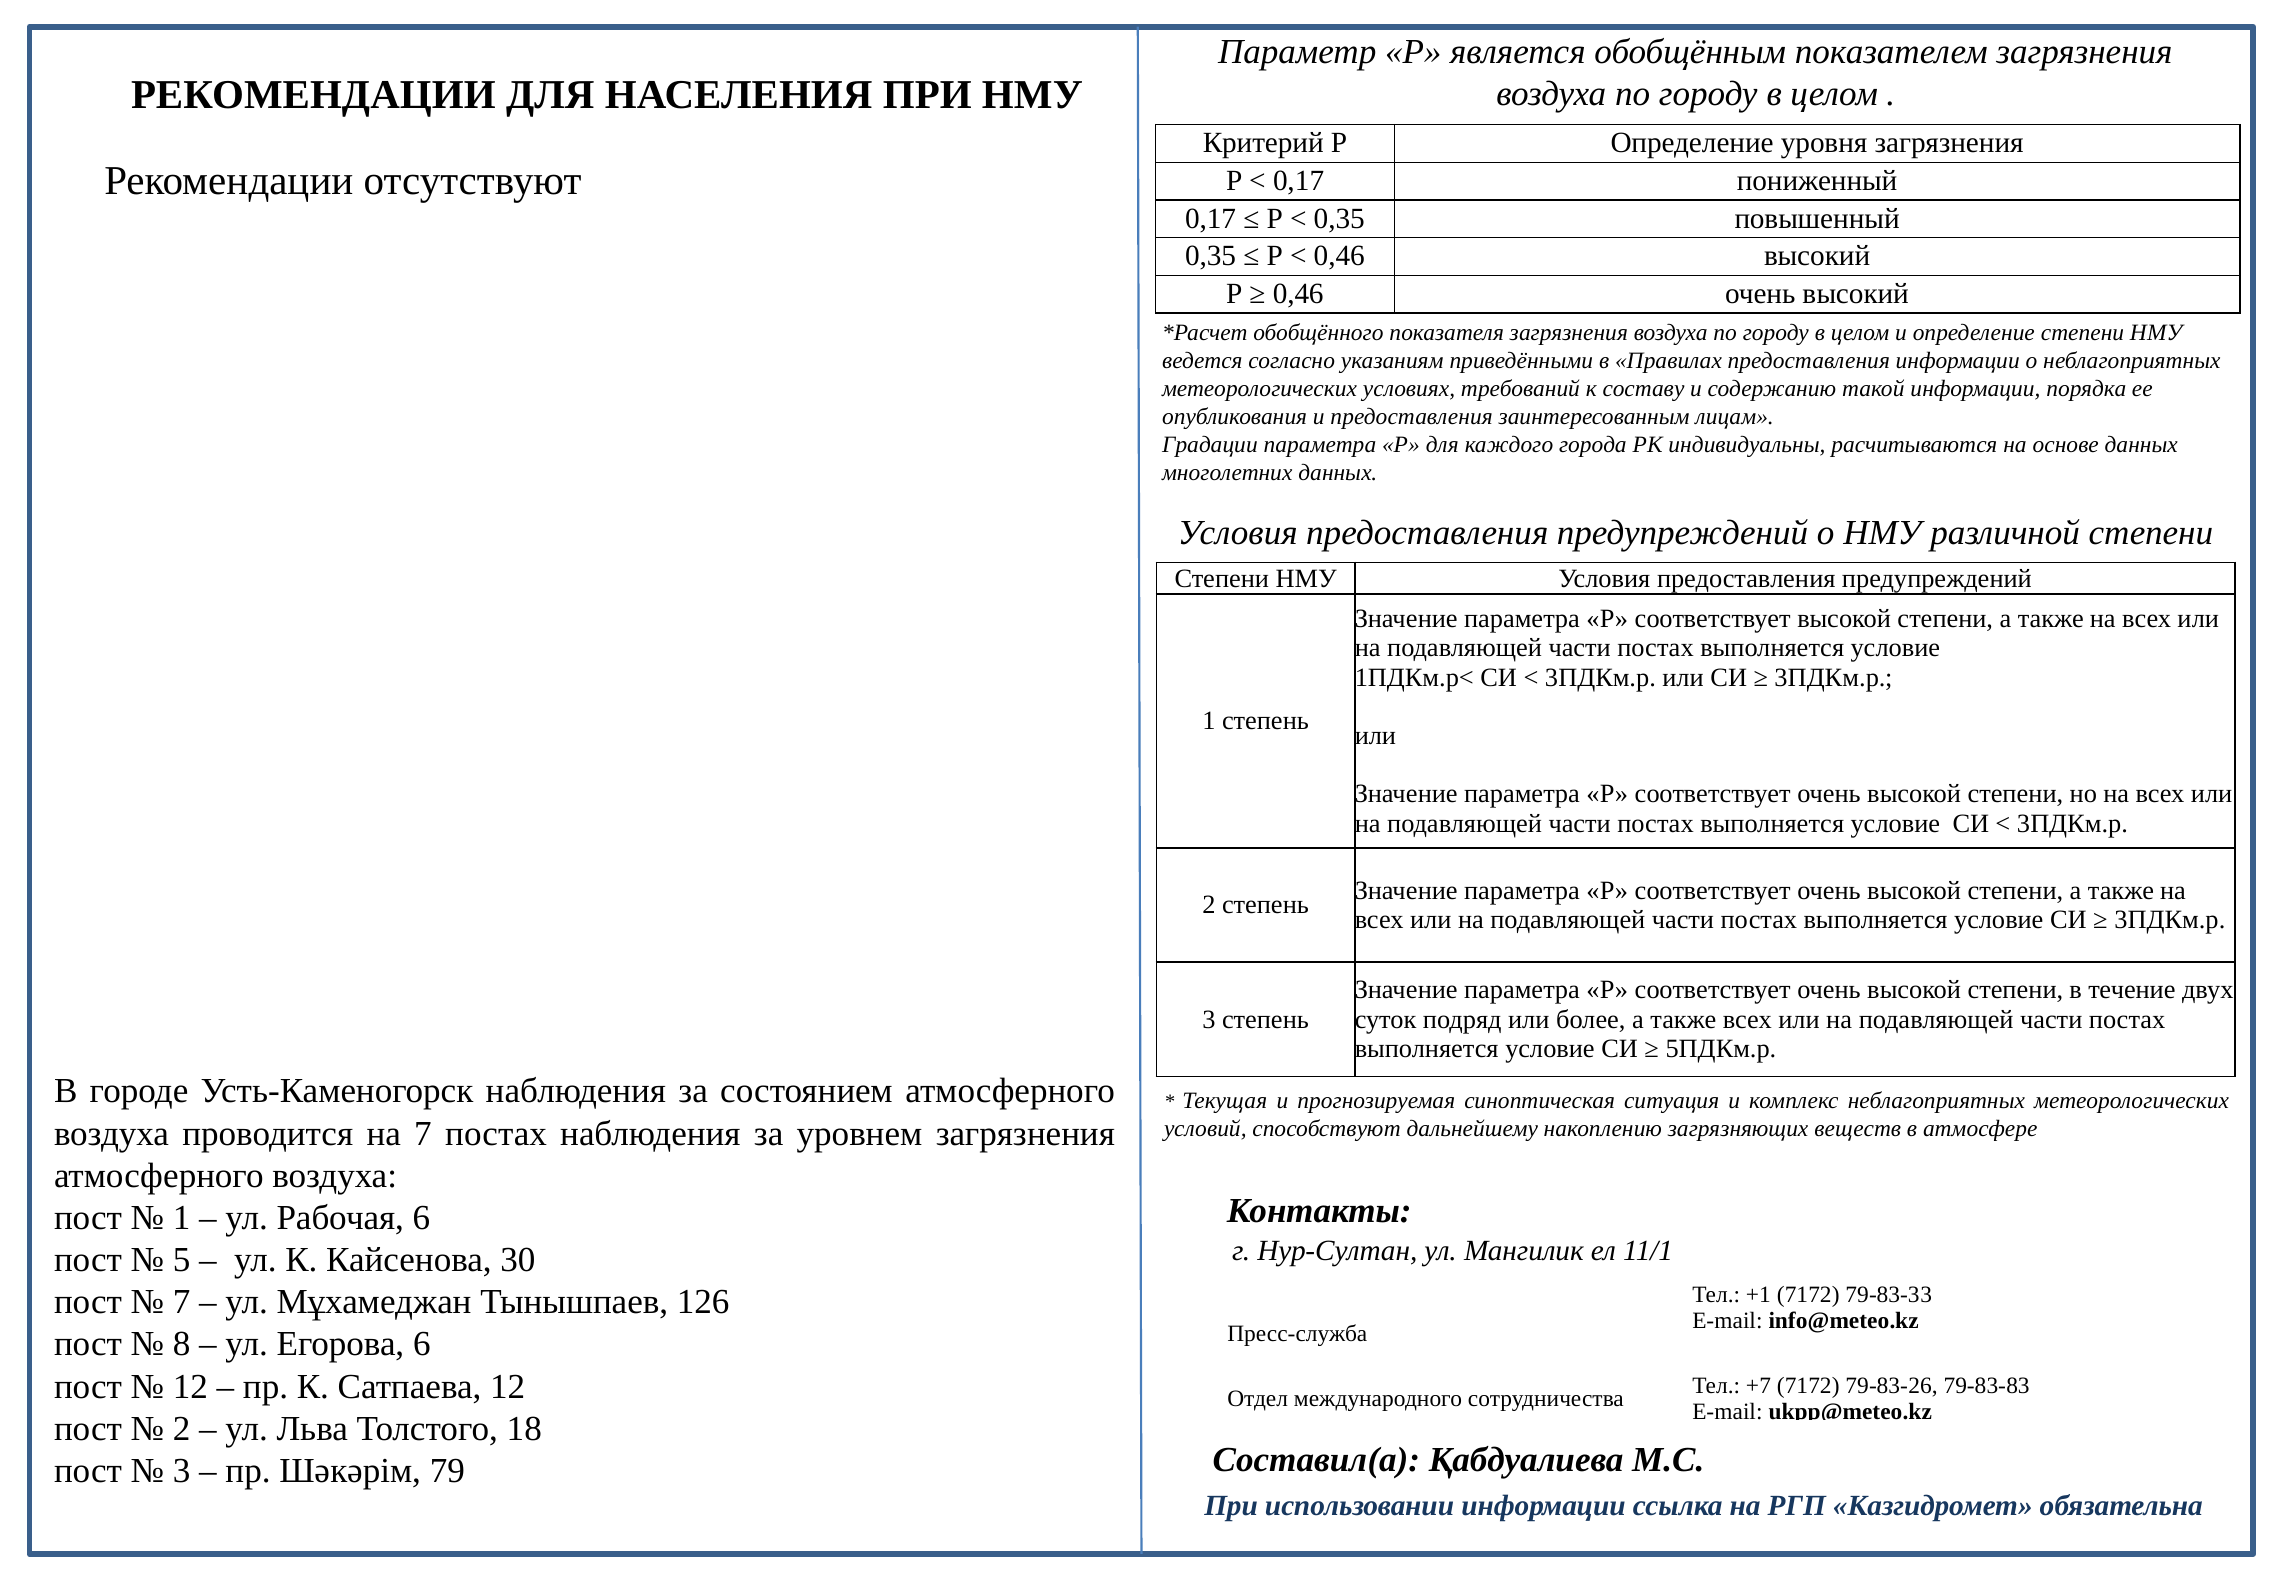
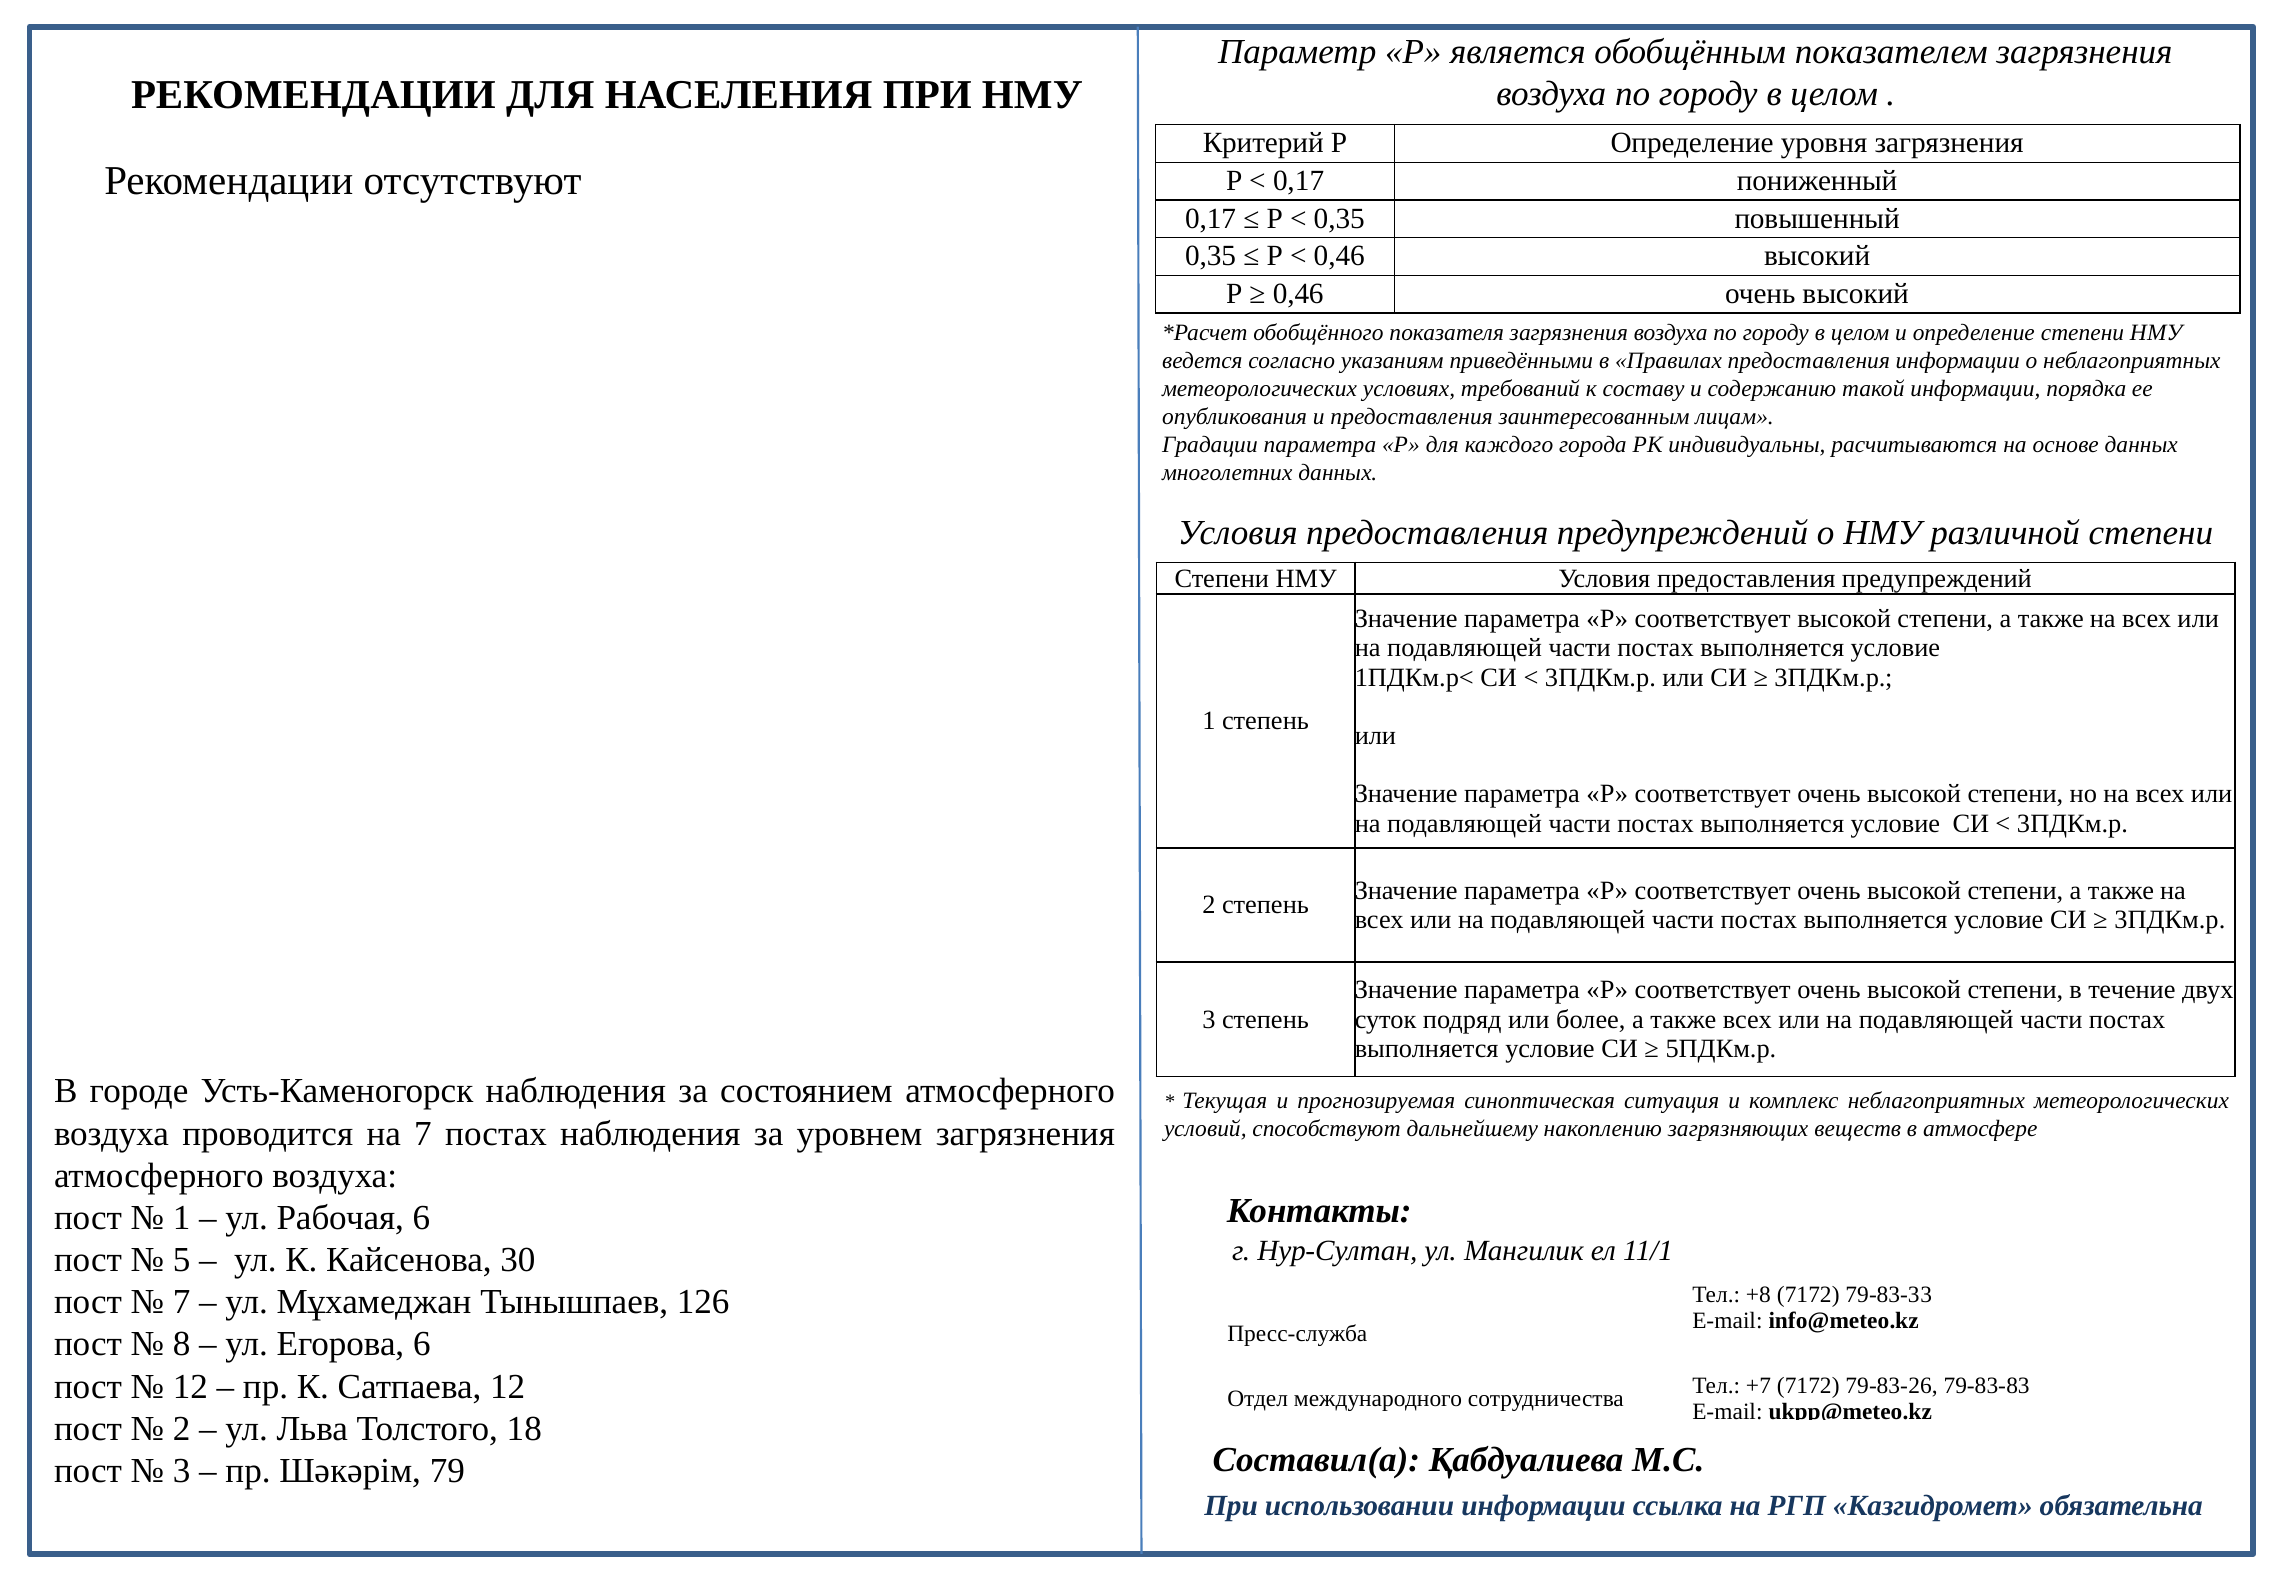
+1: +1 -> +8 (1758, 1294)
